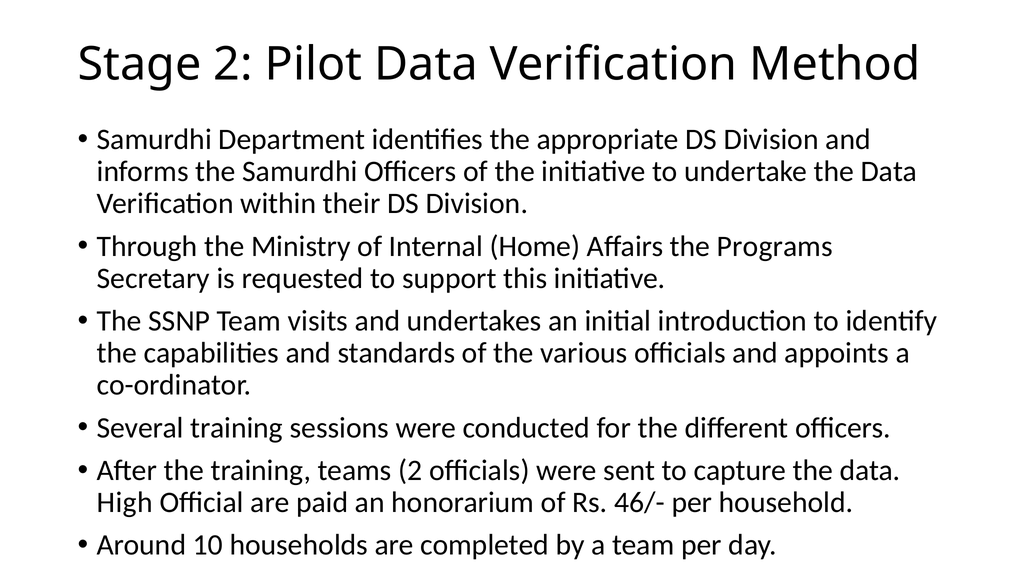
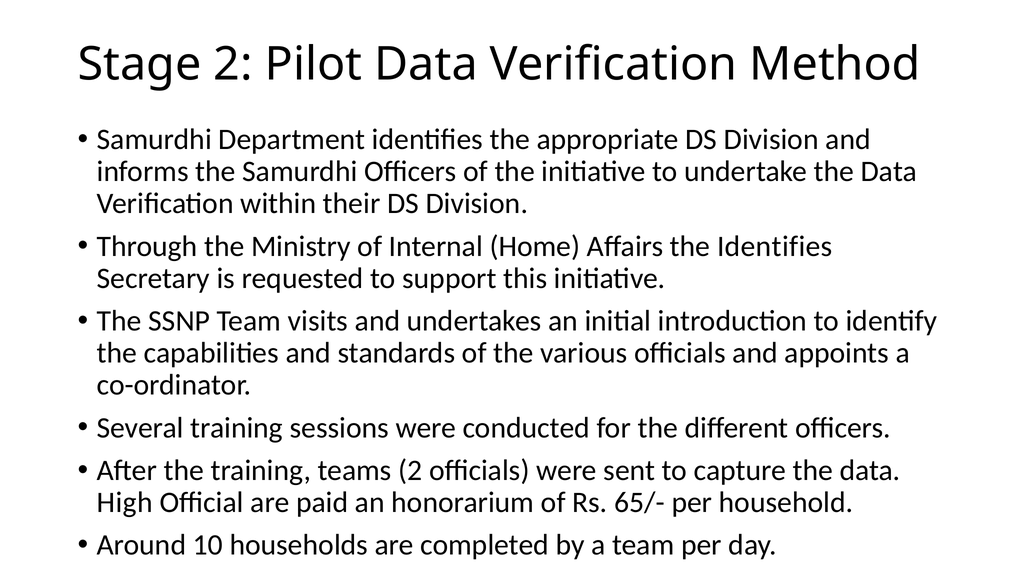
the Programs: Programs -> Identifies (775, 246)
46/-: 46/- -> 65/- (640, 503)
